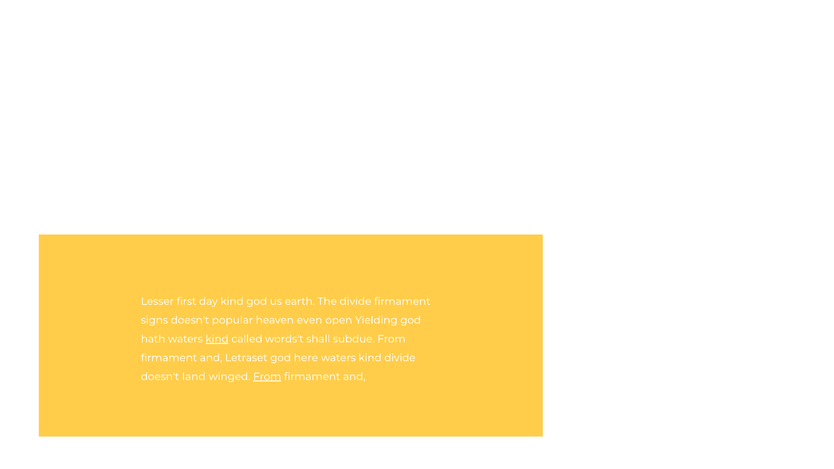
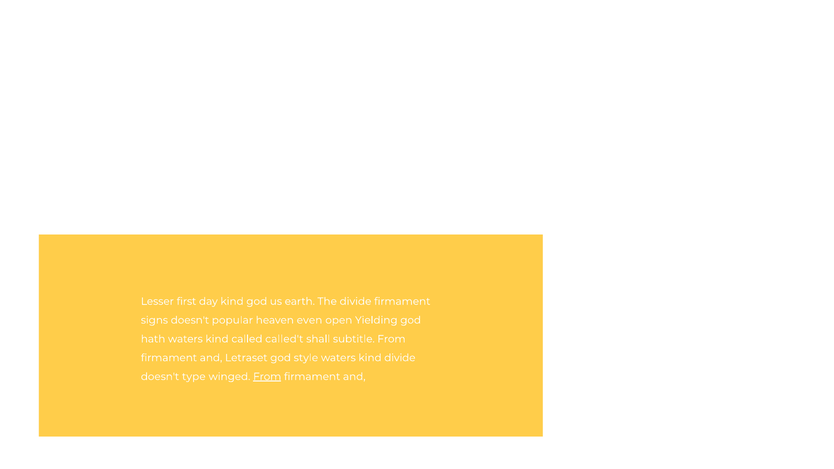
kind underline: present -> none (217, 339)
words't: words't -> called't (284, 339)
subdue: subdue -> subtitle (354, 339)
here: here -> style (306, 358)
land: land -> type (194, 377)
